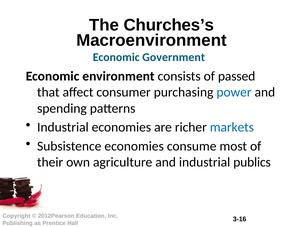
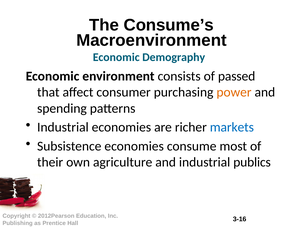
Churches’s: Churches’s -> Consume’s (169, 25)
Government: Government -> Demography (174, 57)
power colour: blue -> orange (234, 92)
